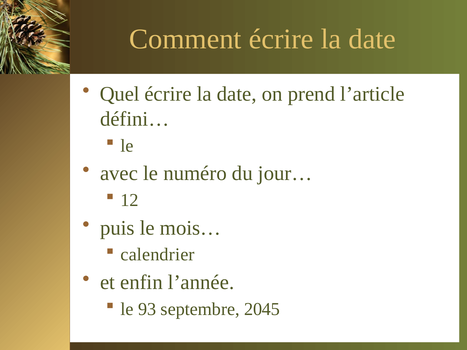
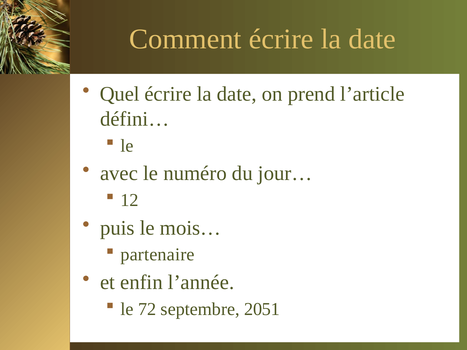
calendrier: calendrier -> partenaire (158, 255)
93: 93 -> 72 (147, 309)
2045: 2045 -> 2051 (262, 309)
